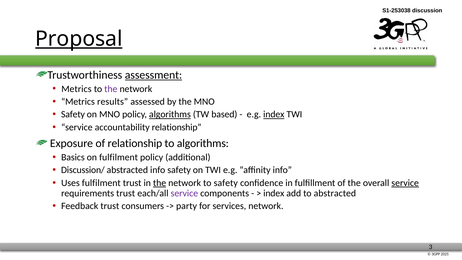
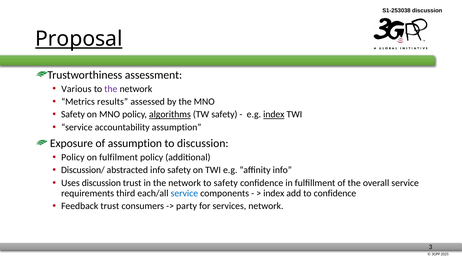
assessment underline: present -> none (154, 75)
Metrics: Metrics -> Various (76, 89)
TW based: based -> safety (224, 114)
accountability relationship: relationship -> assumption (177, 127)
of relationship: relationship -> assumption (135, 143)
to algorithms: algorithms -> discussion (203, 143)
Basics: Basics -> Policy (73, 157)
Uses fulfilment: fulfilment -> discussion (101, 183)
the underline: present -> none (160, 183)
service underline: present -> none (405, 183)
requirements trust: trust -> third (126, 193)
service colour: purple -> blue (184, 193)
to abstracted: abstracted -> confidence (335, 193)
